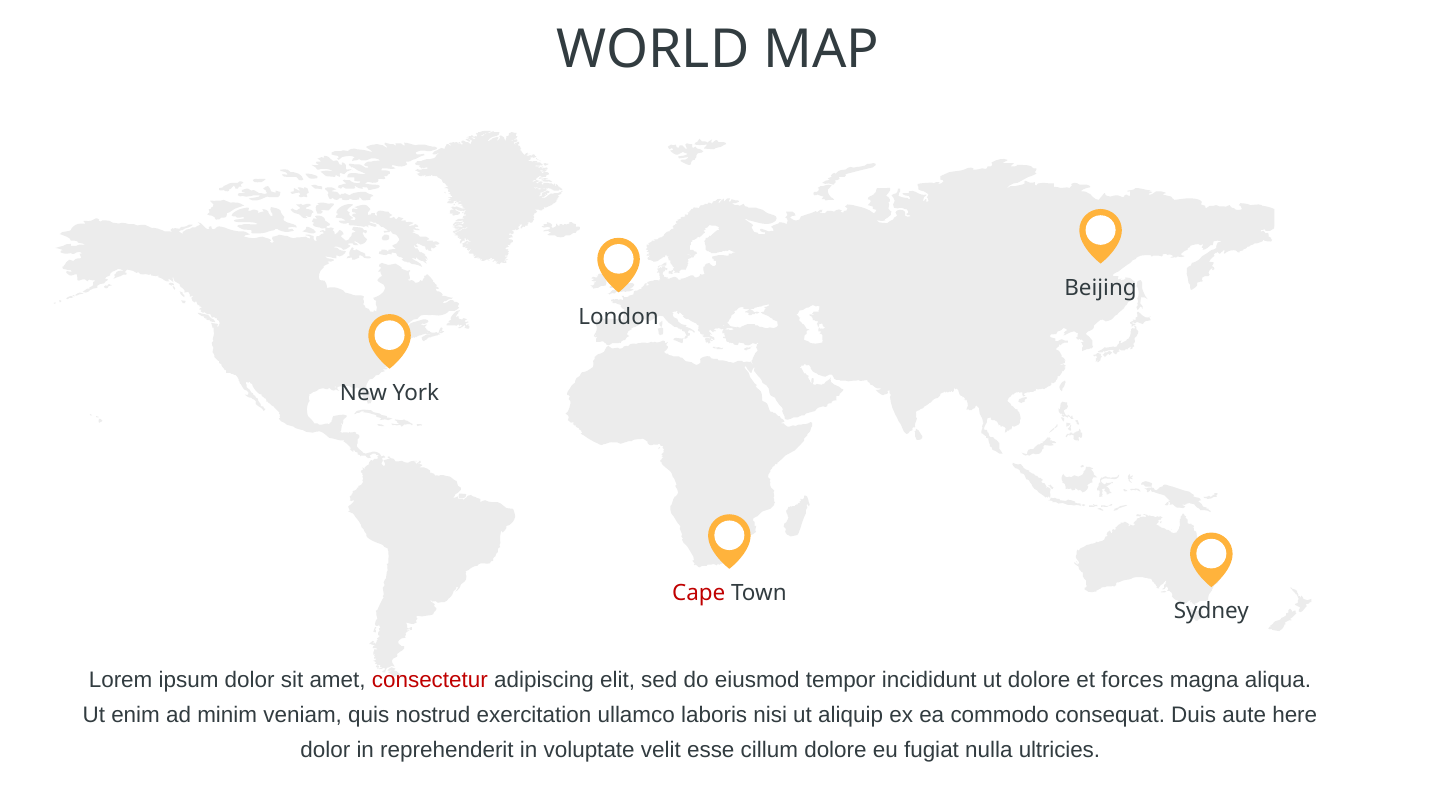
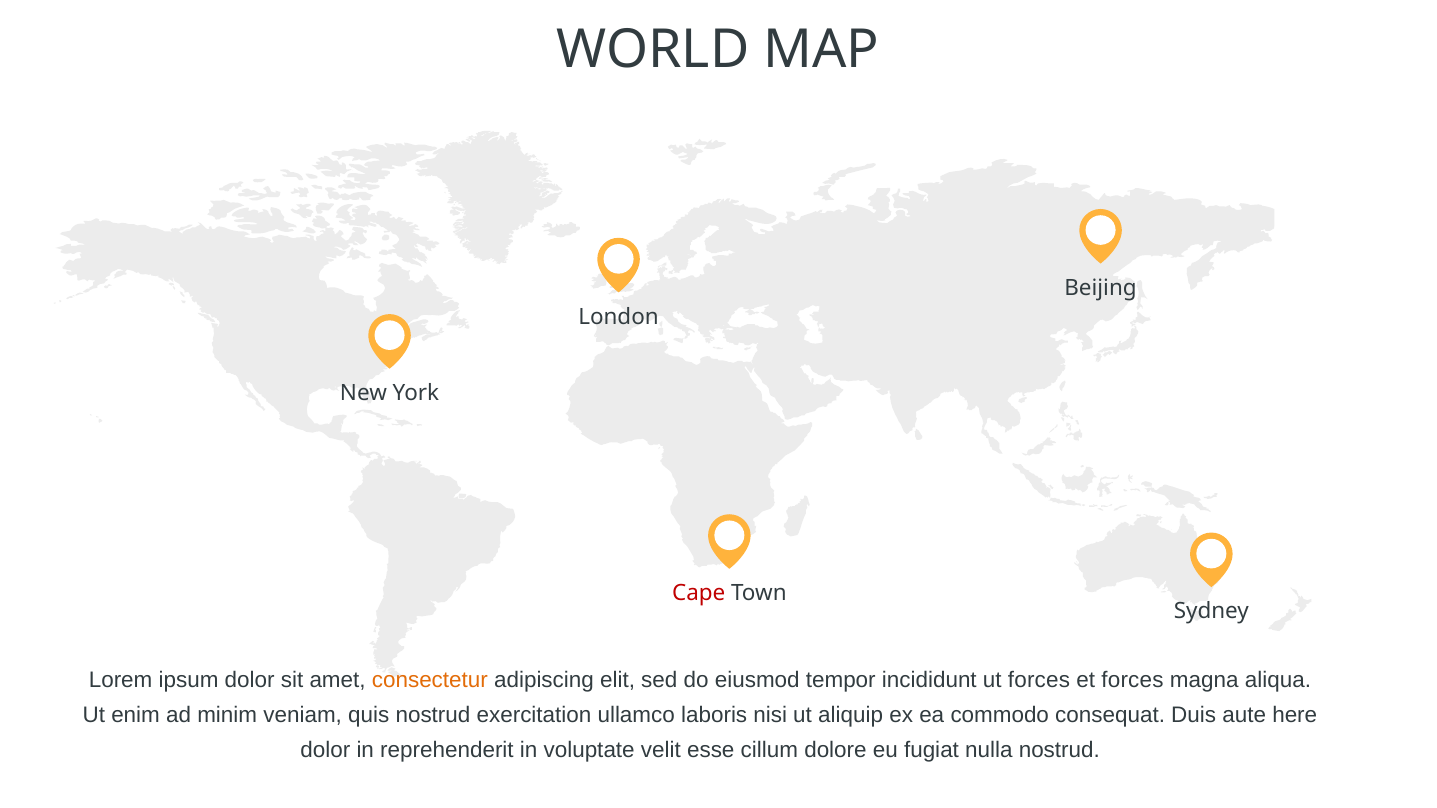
consectetur colour: red -> orange (430, 680)
ut dolore: dolore -> forces (1039, 680)
nulla ultricies: ultricies -> nostrud (1059, 750)
